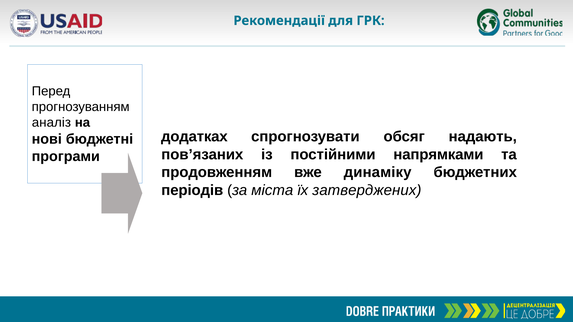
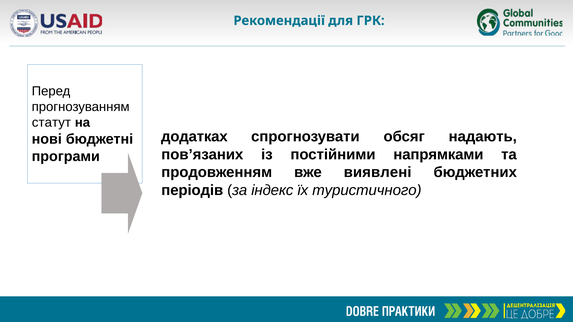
аналіз: аналіз -> статут (51, 123)
динаміку: динаміку -> виявлені (378, 173)
міста: міста -> індекс (272, 190)
затверджених: затверджених -> туристичного (367, 190)
